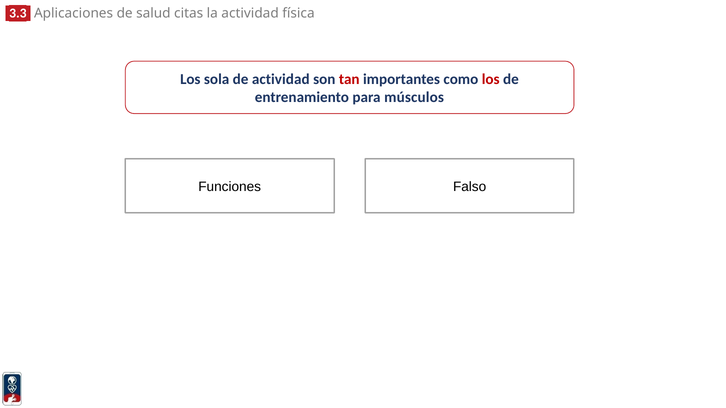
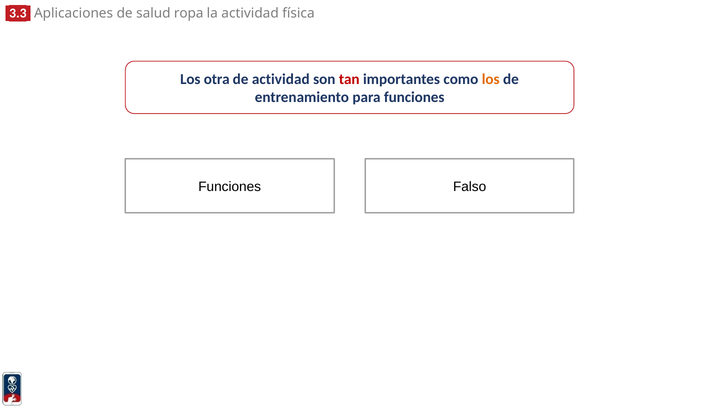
citas: citas -> ropa (189, 14)
sola: sola -> otra (217, 79)
los colour: red -> orange (491, 79)
para músculos: músculos -> funciones (414, 98)
